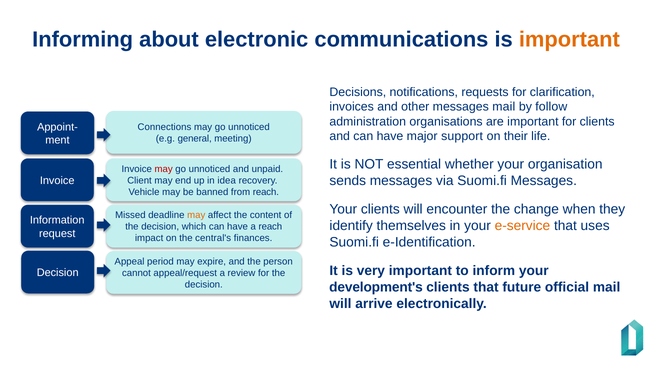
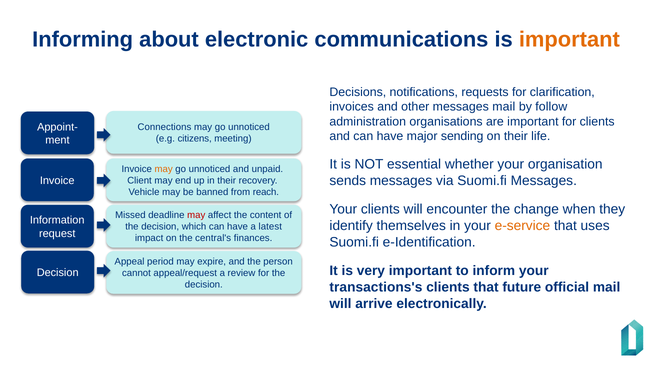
support: support -> sending (462, 136)
general: general -> citizens (195, 139)
may colour: red -> orange (164, 169)
in idea: idea -> their (227, 181)
may colour: orange -> red (196, 216)
a reach: reach -> latest (270, 227)
development's: development's -> transactions's (376, 288)
